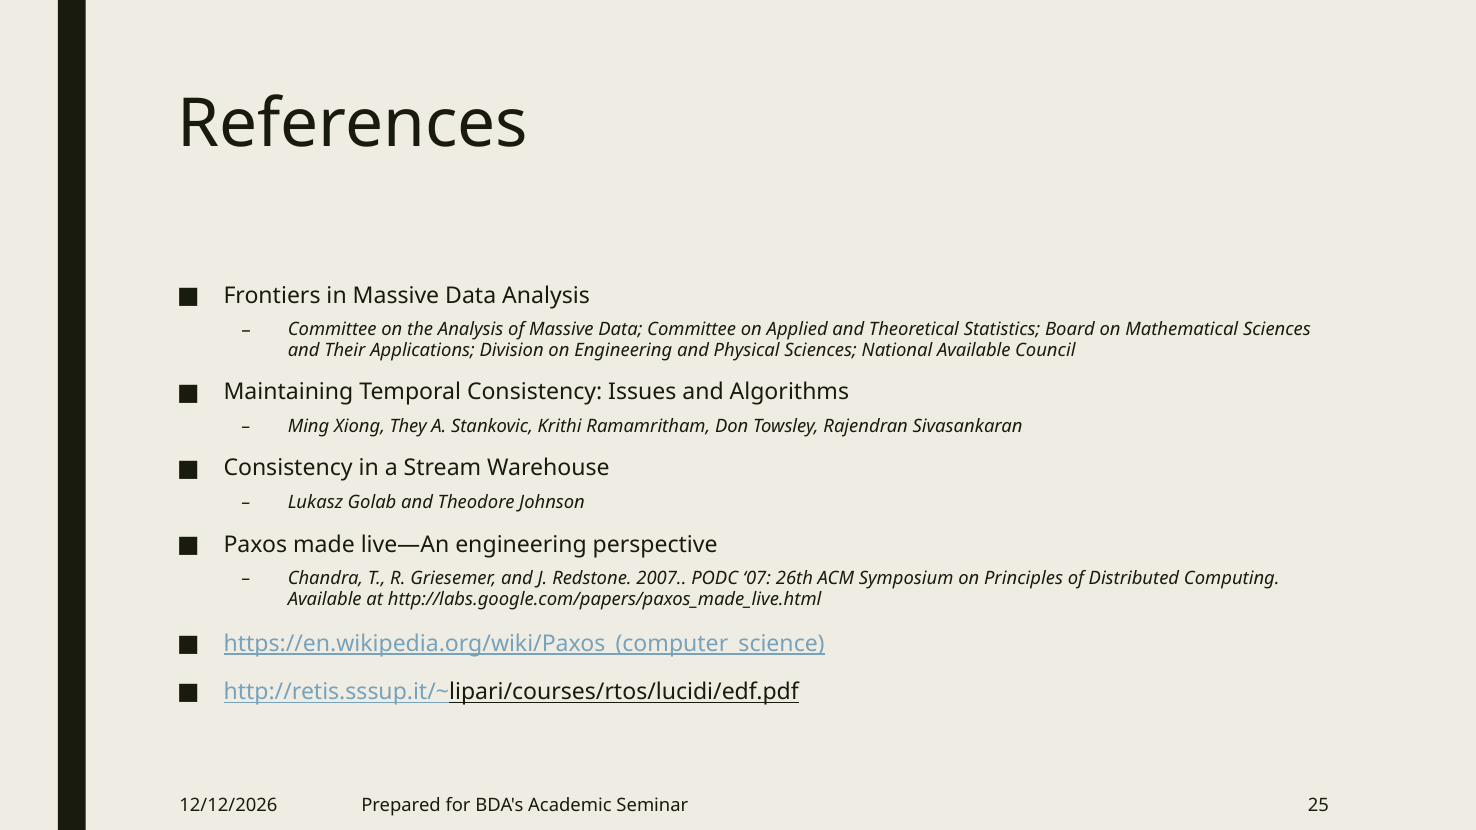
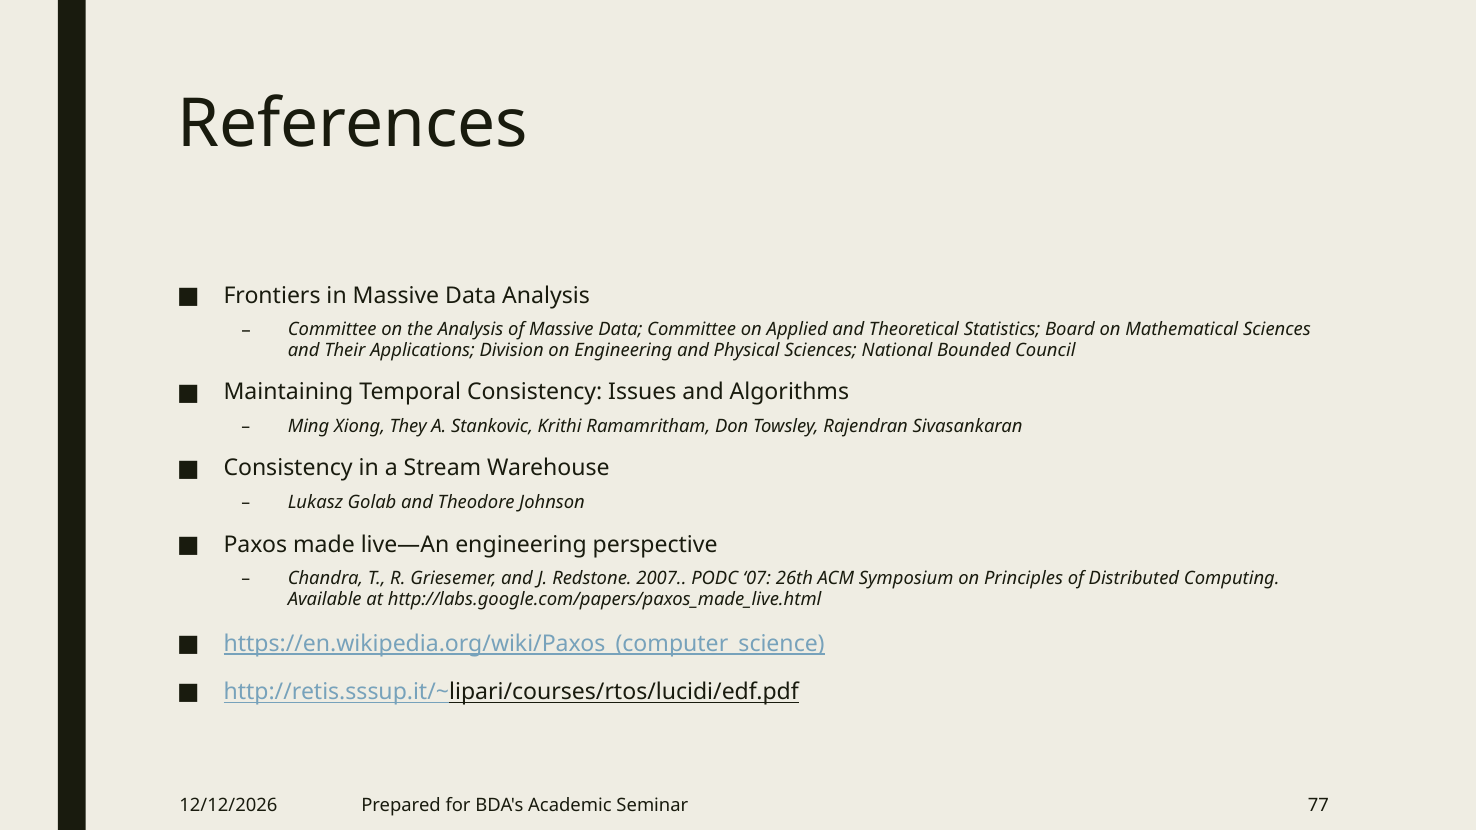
National Available: Available -> Bounded (974, 350)
25: 25 -> 77 (1318, 806)
